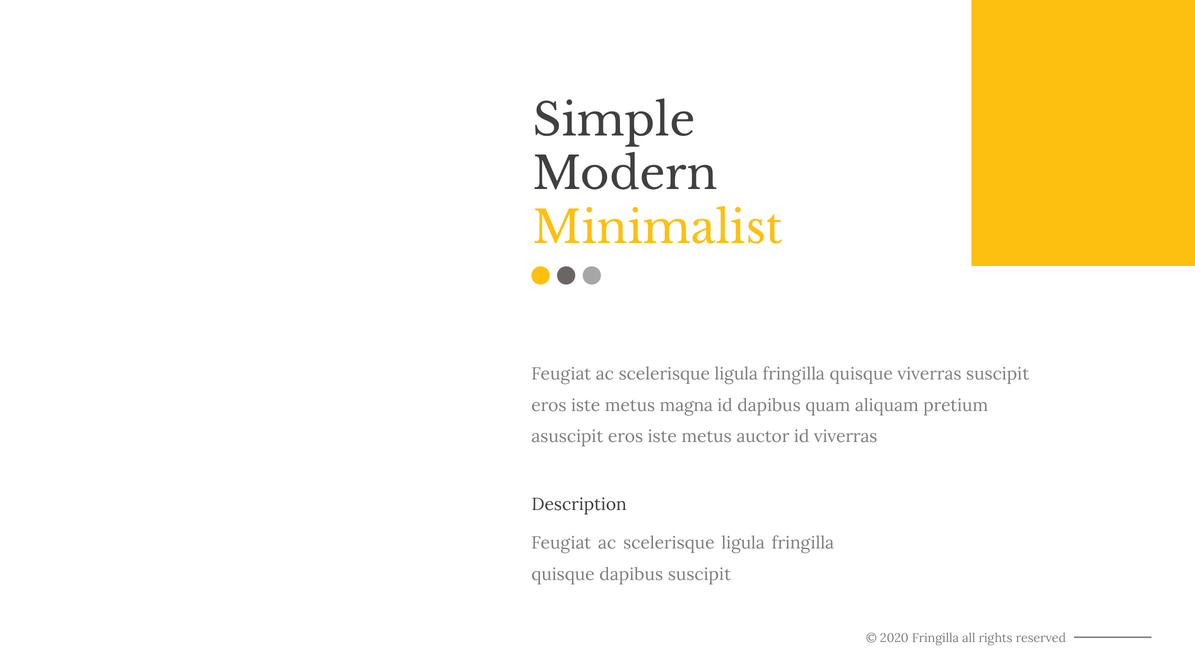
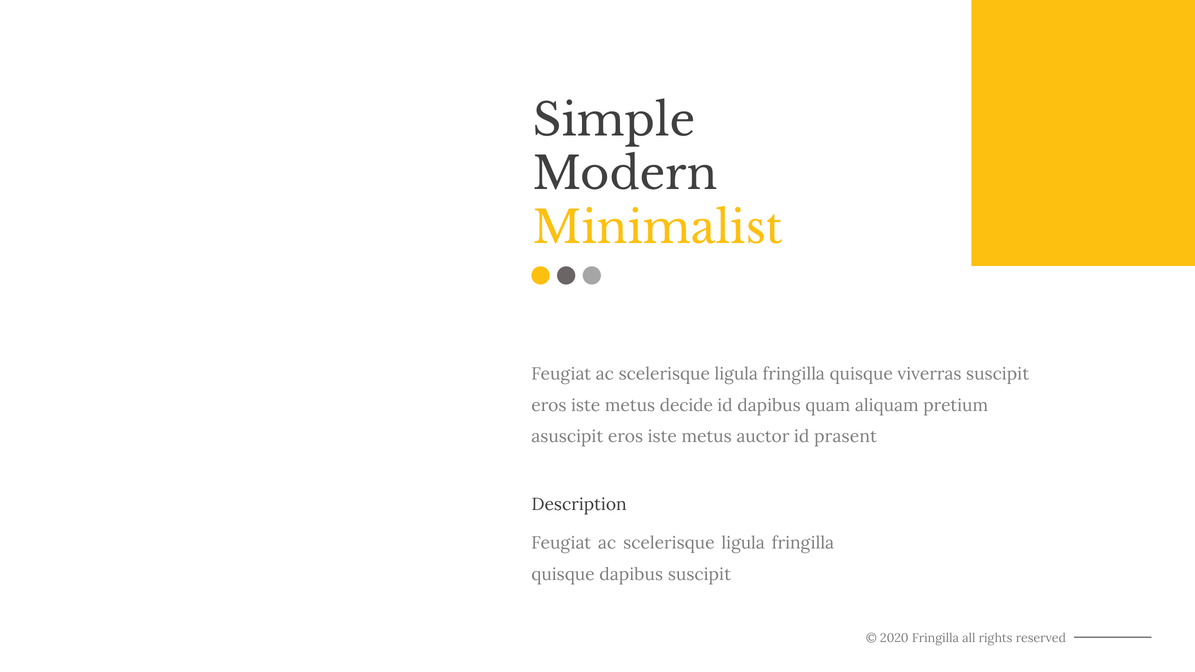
magna: magna -> decide (686, 405)
id viverras: viverras -> prasent (846, 437)
